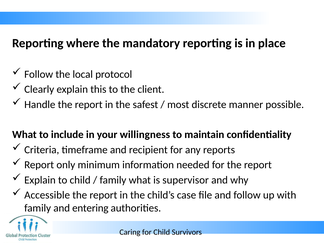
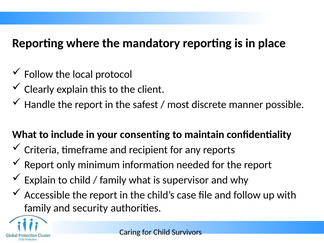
willingness: willingness -> consenting (145, 135)
entering: entering -> security (90, 208)
